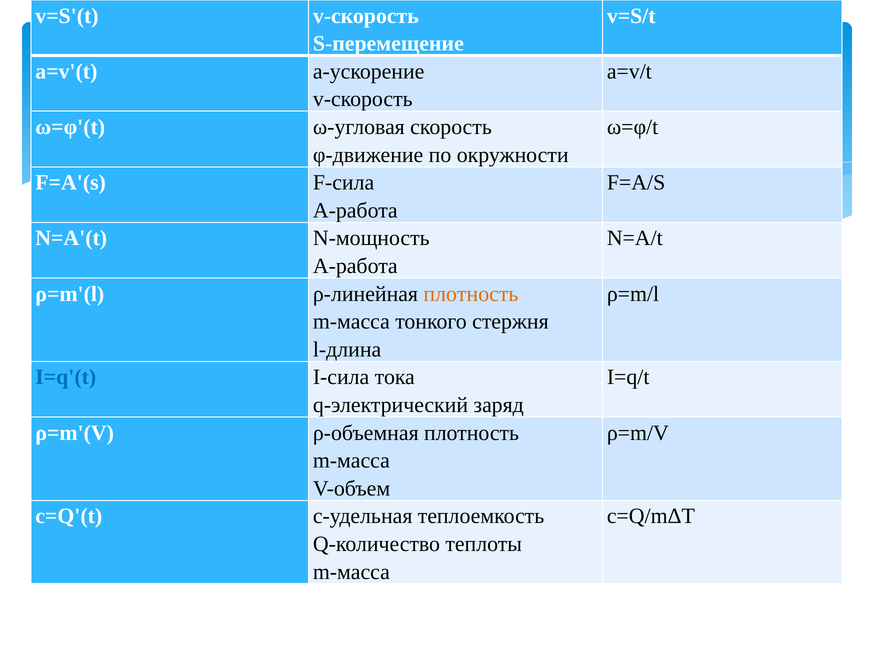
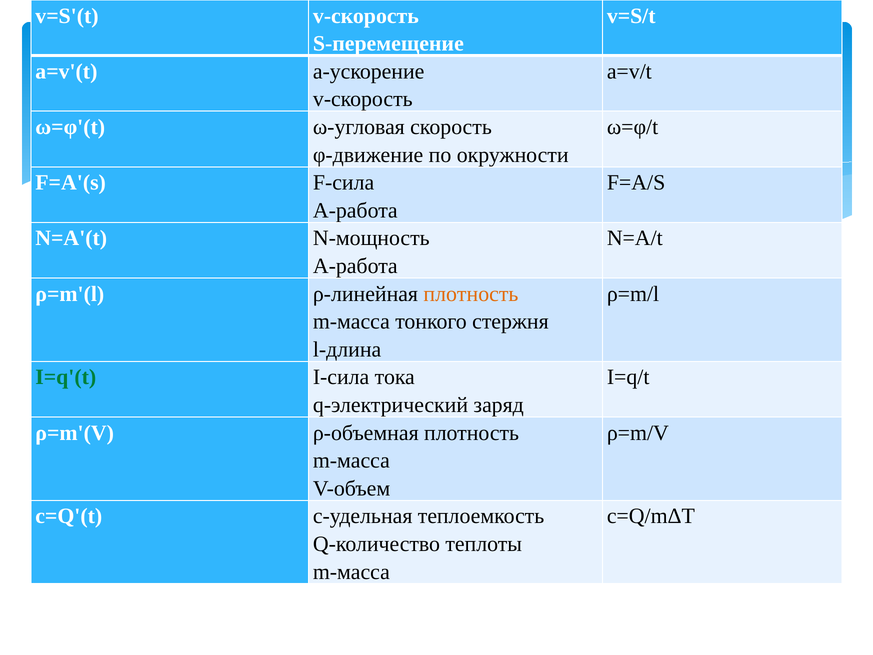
I=q'(t colour: blue -> green (66, 377)
